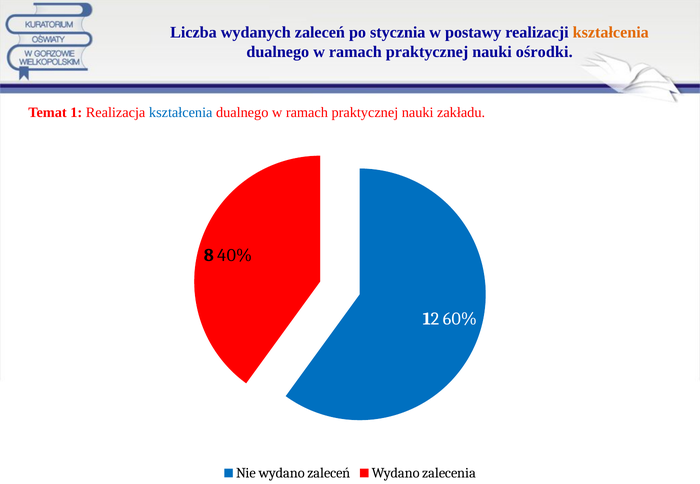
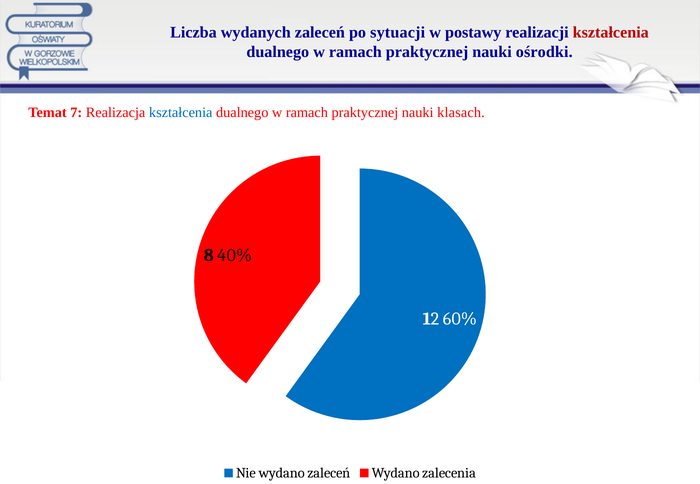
stycznia: stycznia -> sytuacji (398, 32)
kształcenia colour: orange -> red (611, 32)
1: 1 -> 7 (76, 113)
zakładu: zakładu -> klasach (461, 113)
